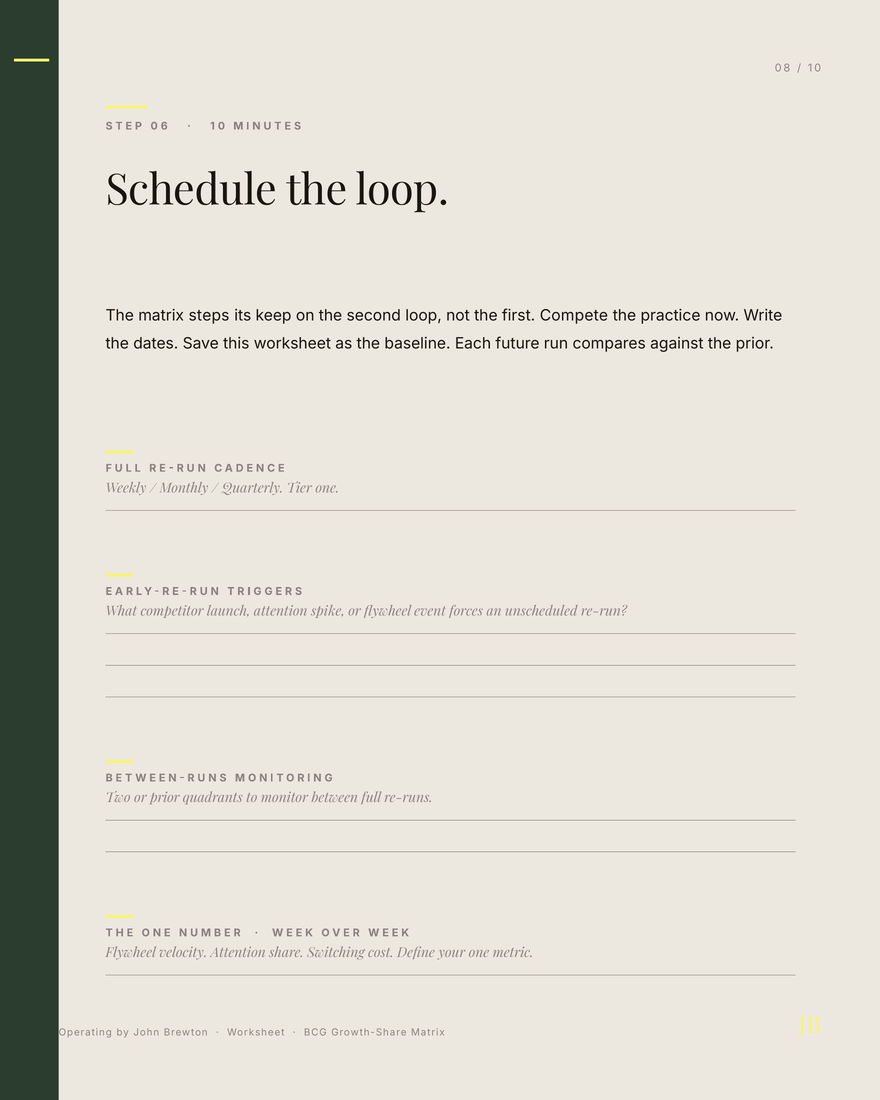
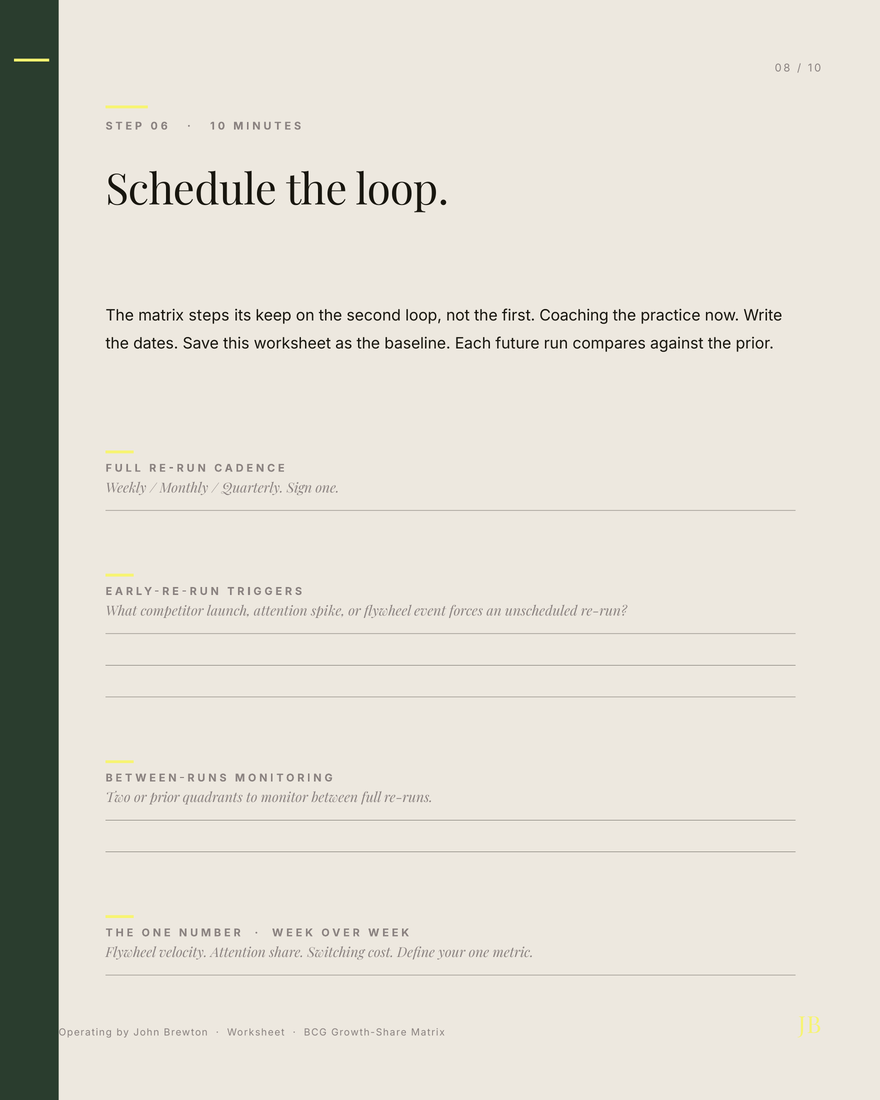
Compete: Compete -> Coaching (574, 315)
Tier: Tier -> Sign (299, 488)
